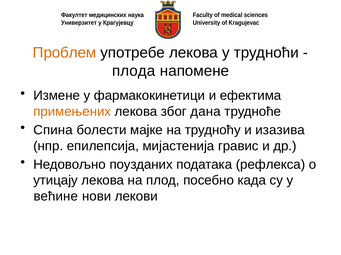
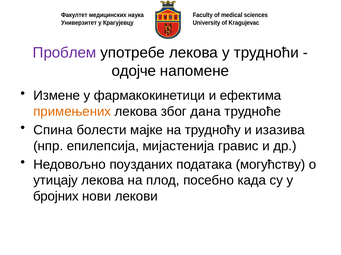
Проблем colour: orange -> purple (65, 53)
плода: плода -> одојче (134, 71)
рефлекса: рефлекса -> могућству (271, 165)
већине: већине -> бројних (56, 197)
